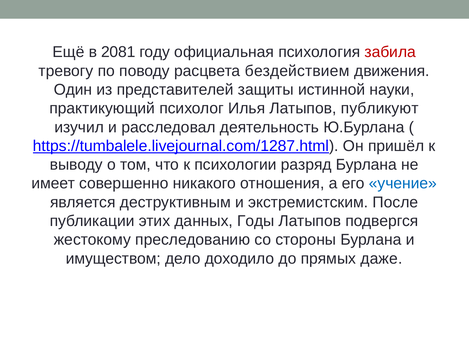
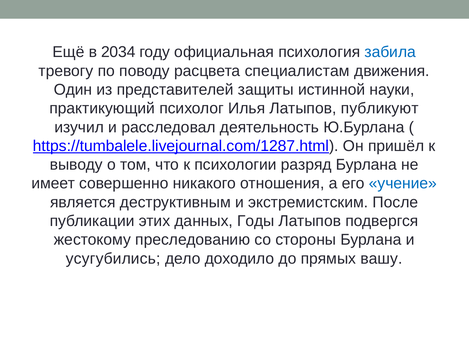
2081: 2081 -> 2034 (118, 52)
забила colour: red -> blue (390, 52)
бездействием: бездействием -> специалистам (297, 71)
имуществом: имуществом -> усугубились (113, 258)
даже: даже -> вашу (381, 258)
